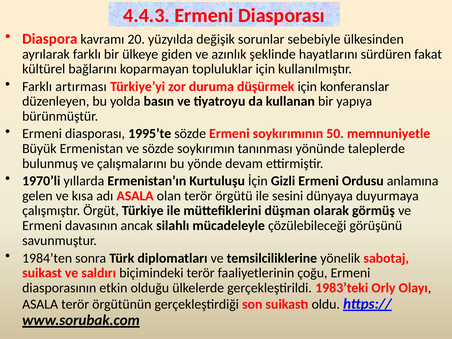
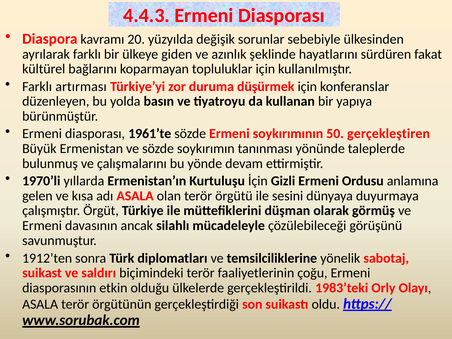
1995’te: 1995’te -> 1961’te (150, 134)
memnuniyetle: memnuniyetle -> gerçekleştiren (389, 134)
1984’ten: 1984’ten -> 1912’ten (47, 258)
